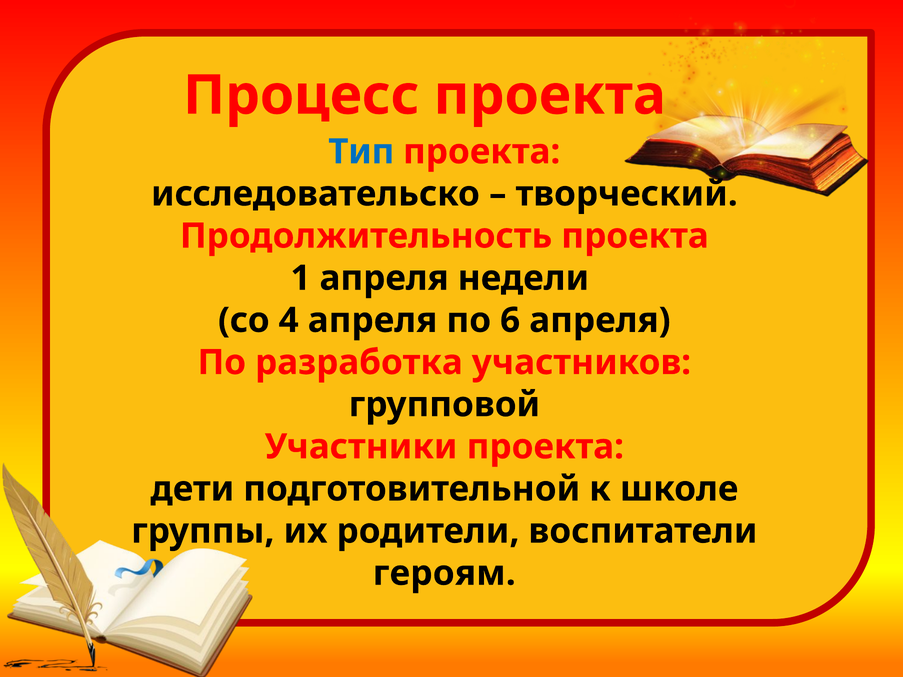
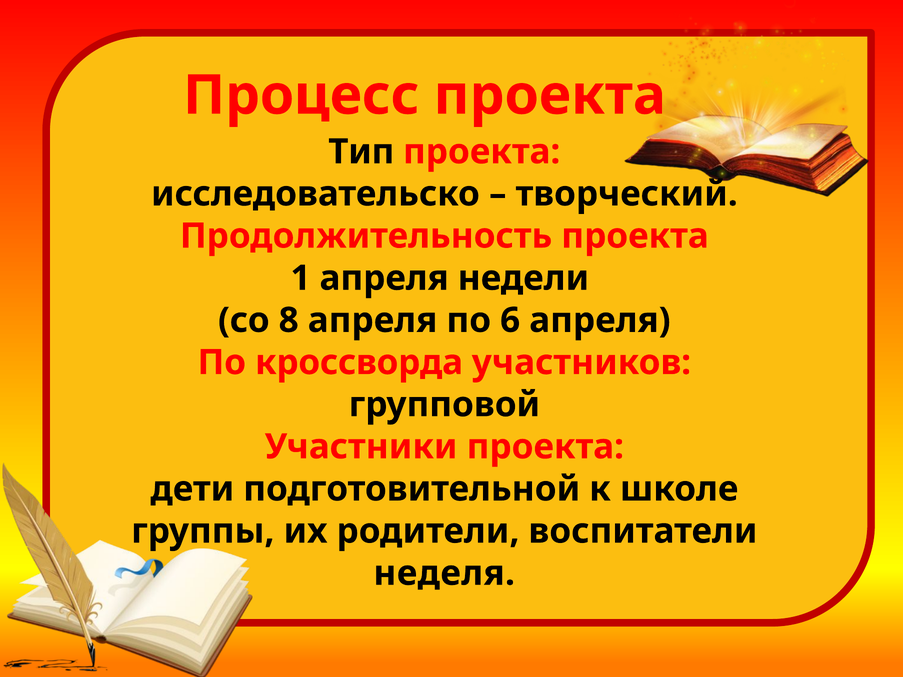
Тип colour: blue -> black (361, 152)
4: 4 -> 8 (289, 320)
разработка: разработка -> кроссворда (359, 363)
героям: героям -> неделя (444, 573)
